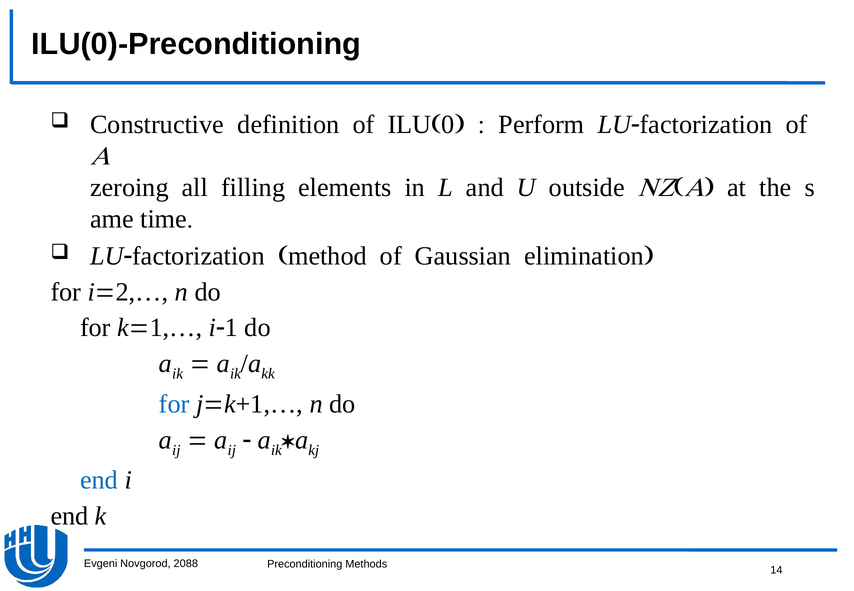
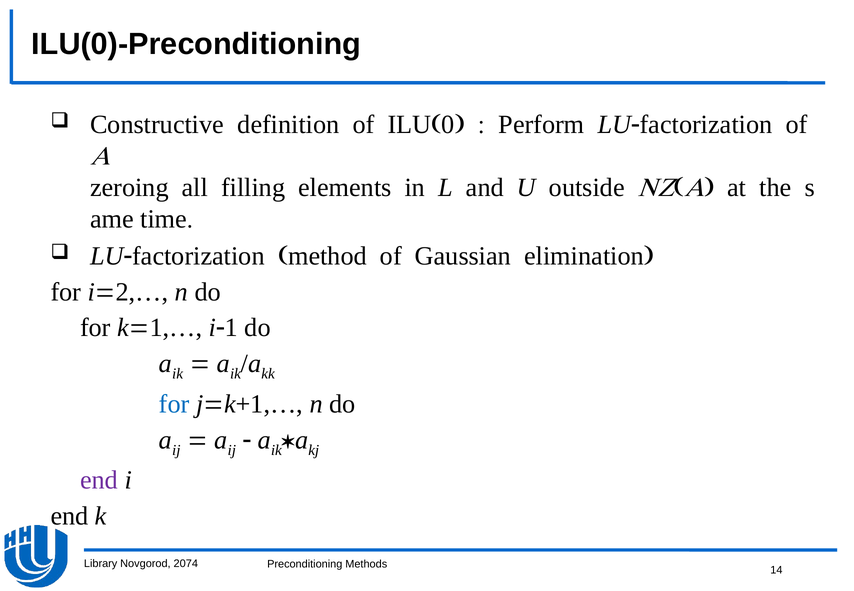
end colour: blue -> purple (99, 480)
Evgeni: Evgeni -> Library (101, 564)
2088: 2088 -> 2074 (186, 564)
